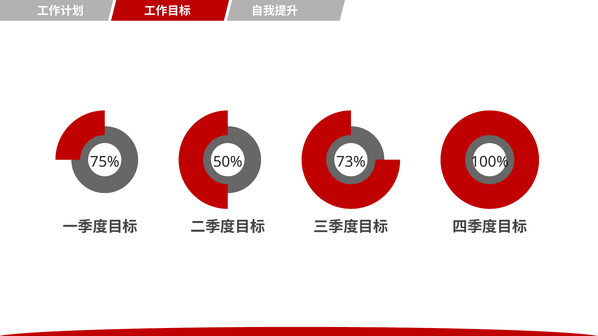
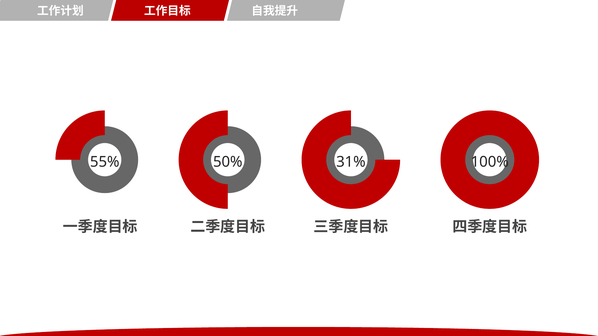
75%: 75% -> 55% (105, 162)
73%: 73% -> 31% (351, 162)
